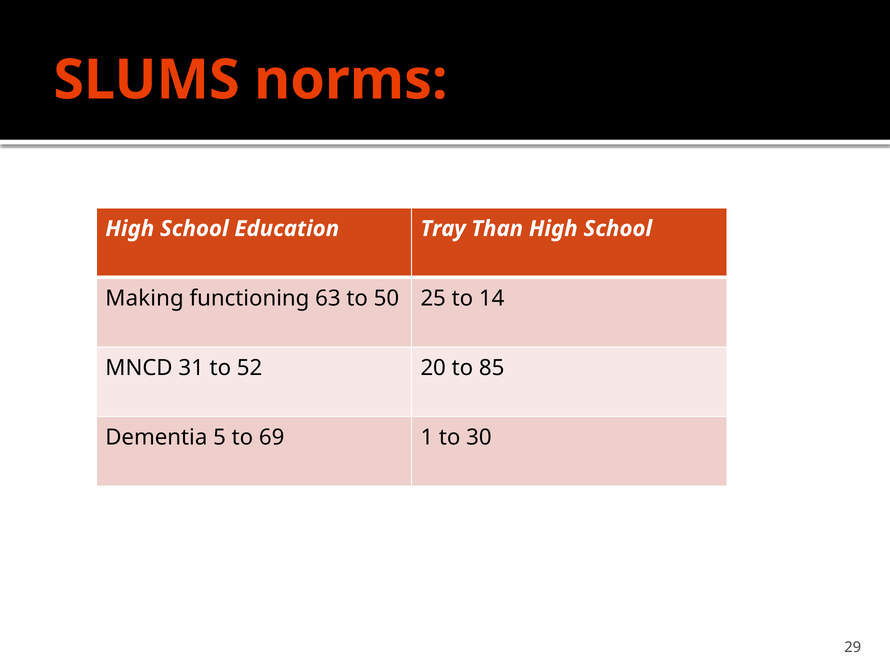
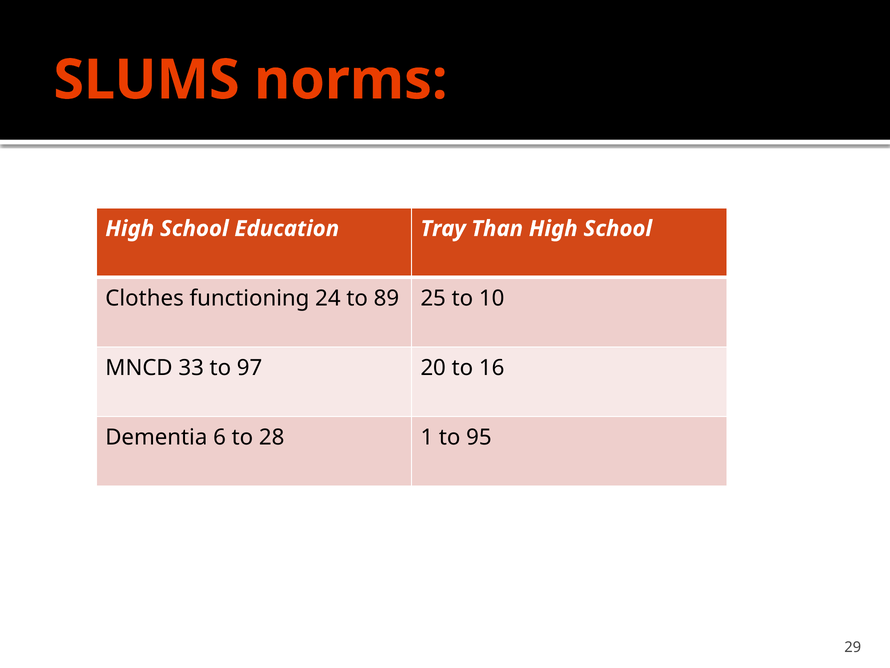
Making: Making -> Clothes (145, 298)
63: 63 -> 24 (328, 298)
50: 50 -> 89 (386, 298)
14: 14 -> 10 (492, 298)
31: 31 -> 33 (191, 367)
52: 52 -> 97 (250, 367)
85: 85 -> 16 (492, 367)
5: 5 -> 6 (220, 437)
69: 69 -> 28 (272, 437)
30: 30 -> 95 (479, 437)
